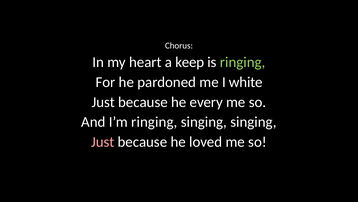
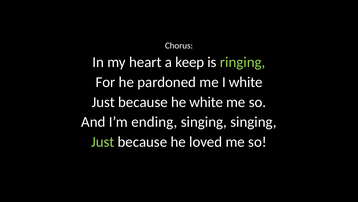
he every: every -> white (206, 102)
I’m ringing: ringing -> ending (154, 122)
Just colour: pink -> light green (103, 141)
